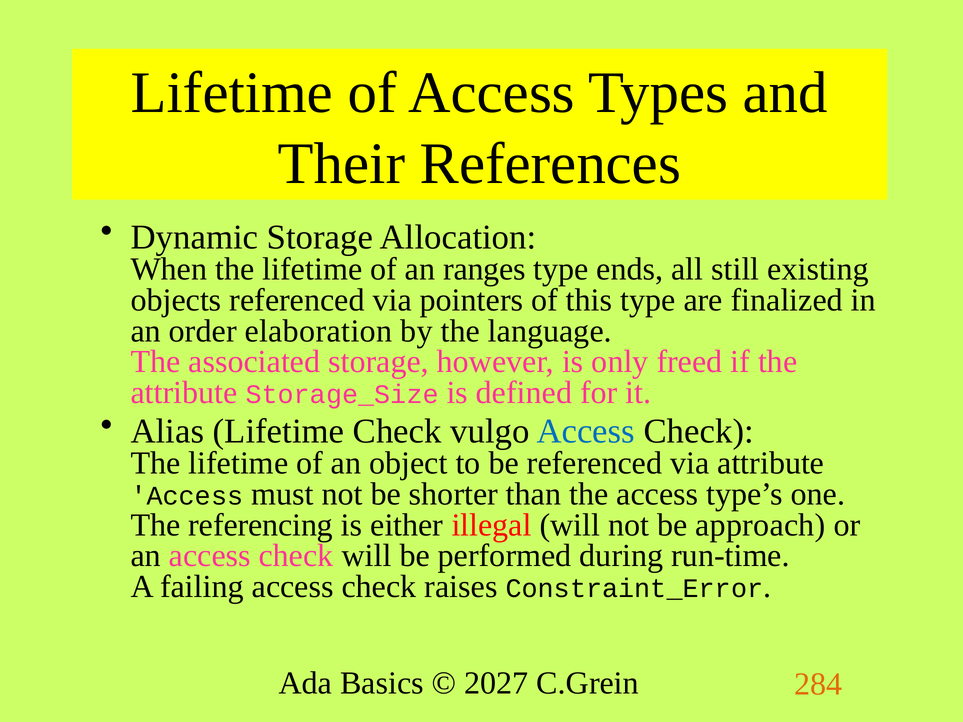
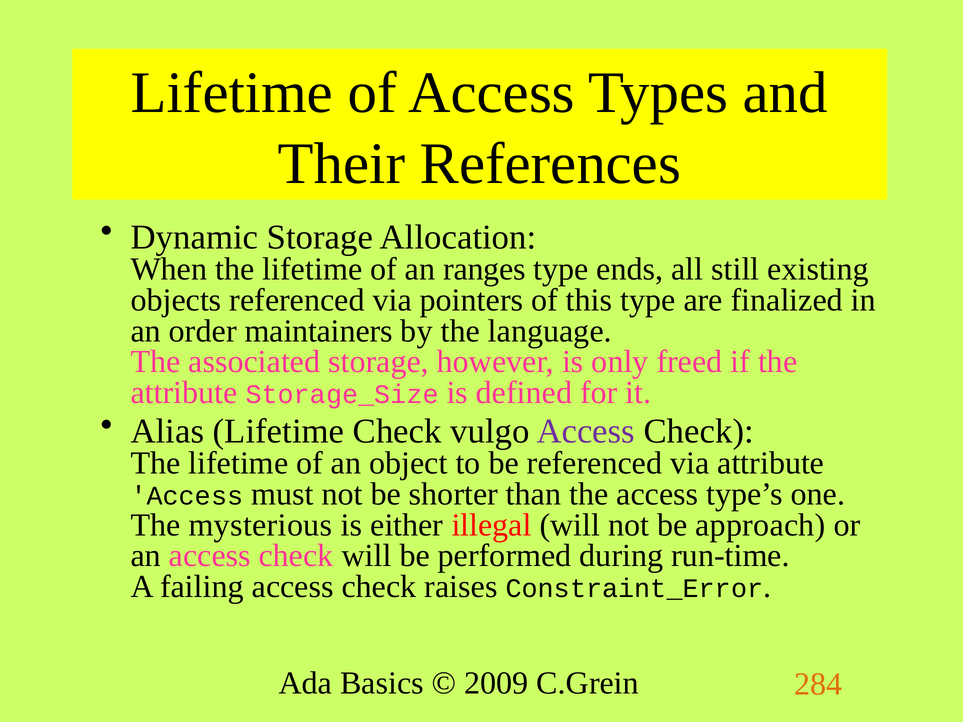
elaboration: elaboration -> maintainers (319, 331)
Access colour: blue -> purple (586, 431)
referencing: referencing -> mysterious (260, 525)
2027: 2027 -> 2009 (496, 683)
